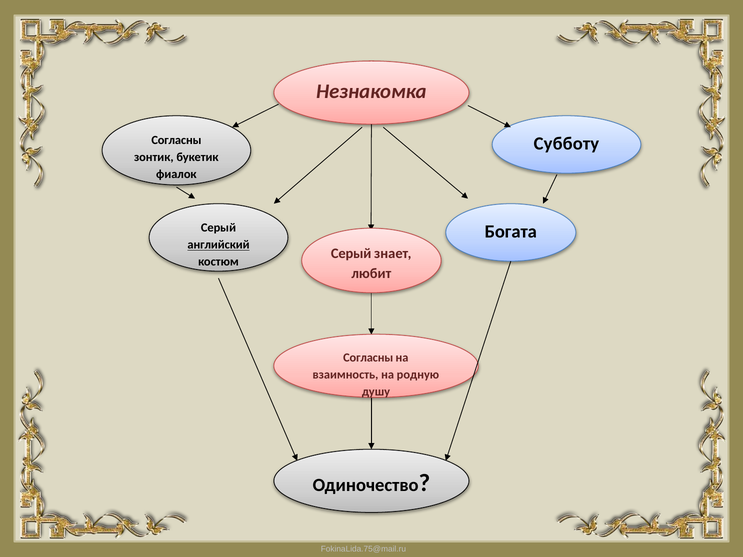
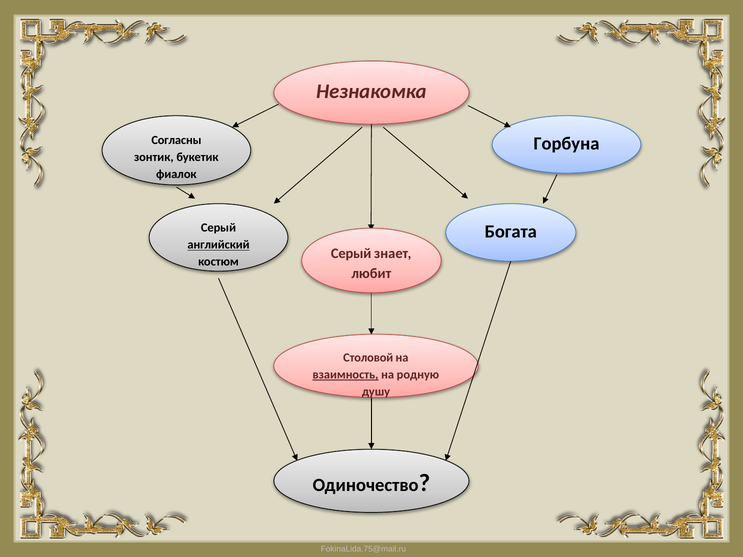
Субботу: Субботу -> Горбуна (566, 144)
Согласны: Согласны -> Столовой (368, 358)
взаимность underline: none -> present (345, 375)
